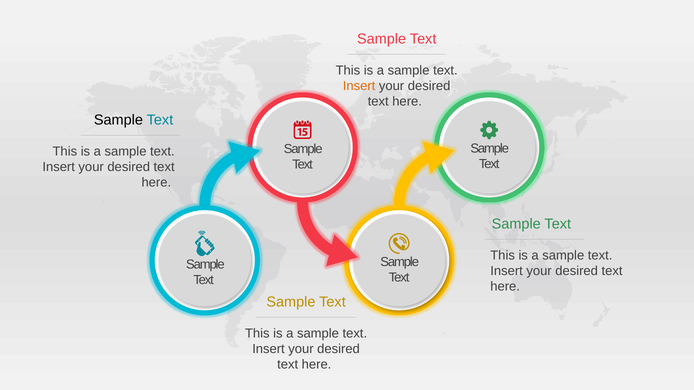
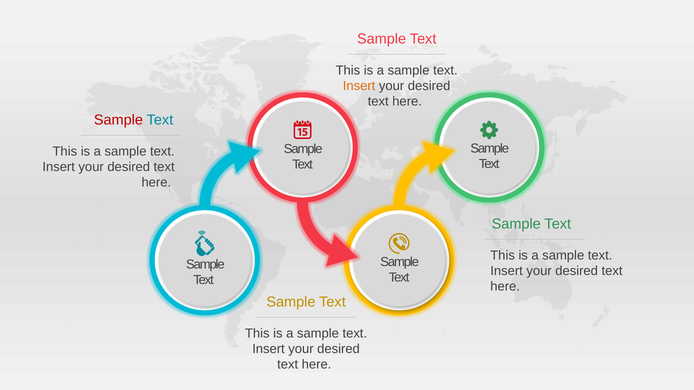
Sample colour: black -> red (118, 120)
